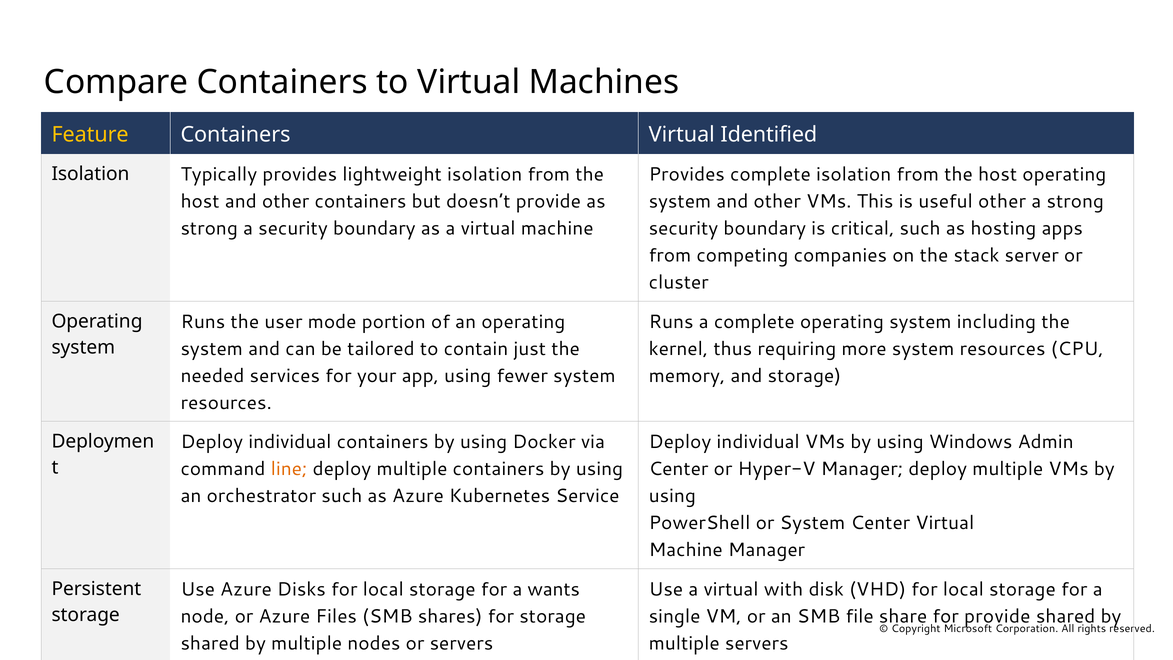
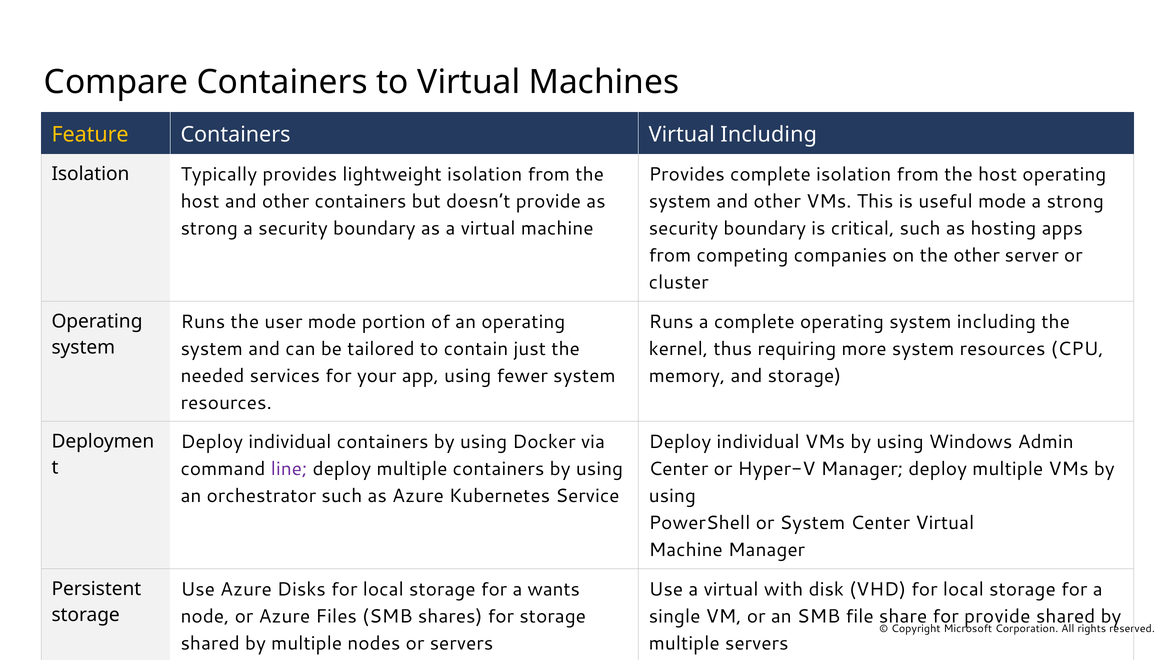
Virtual Identified: Identified -> Including (769, 134)
useful other: other -> mode (1002, 201)
the stack: stack -> other (977, 255)
line colour: orange -> purple (289, 469)
